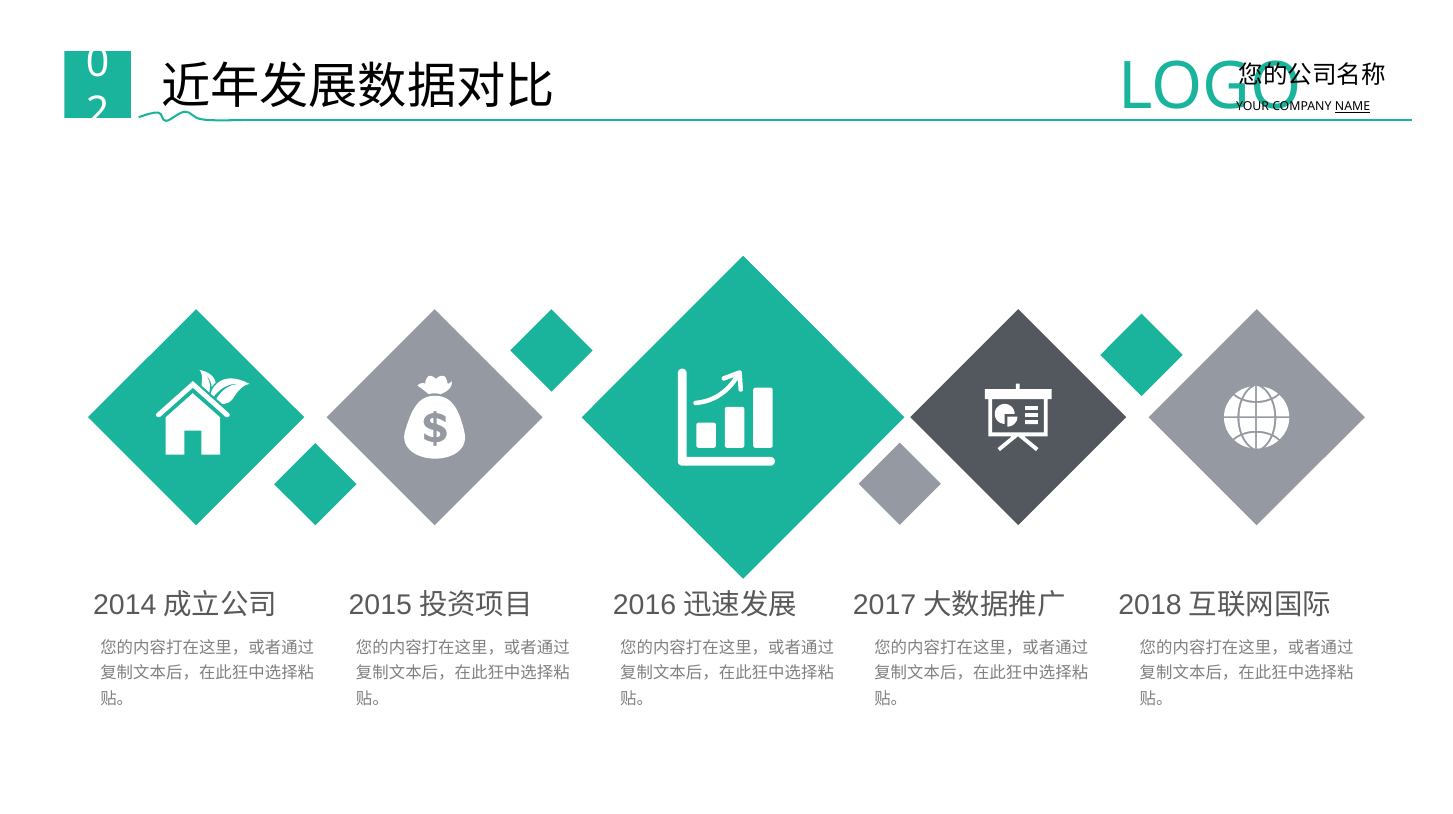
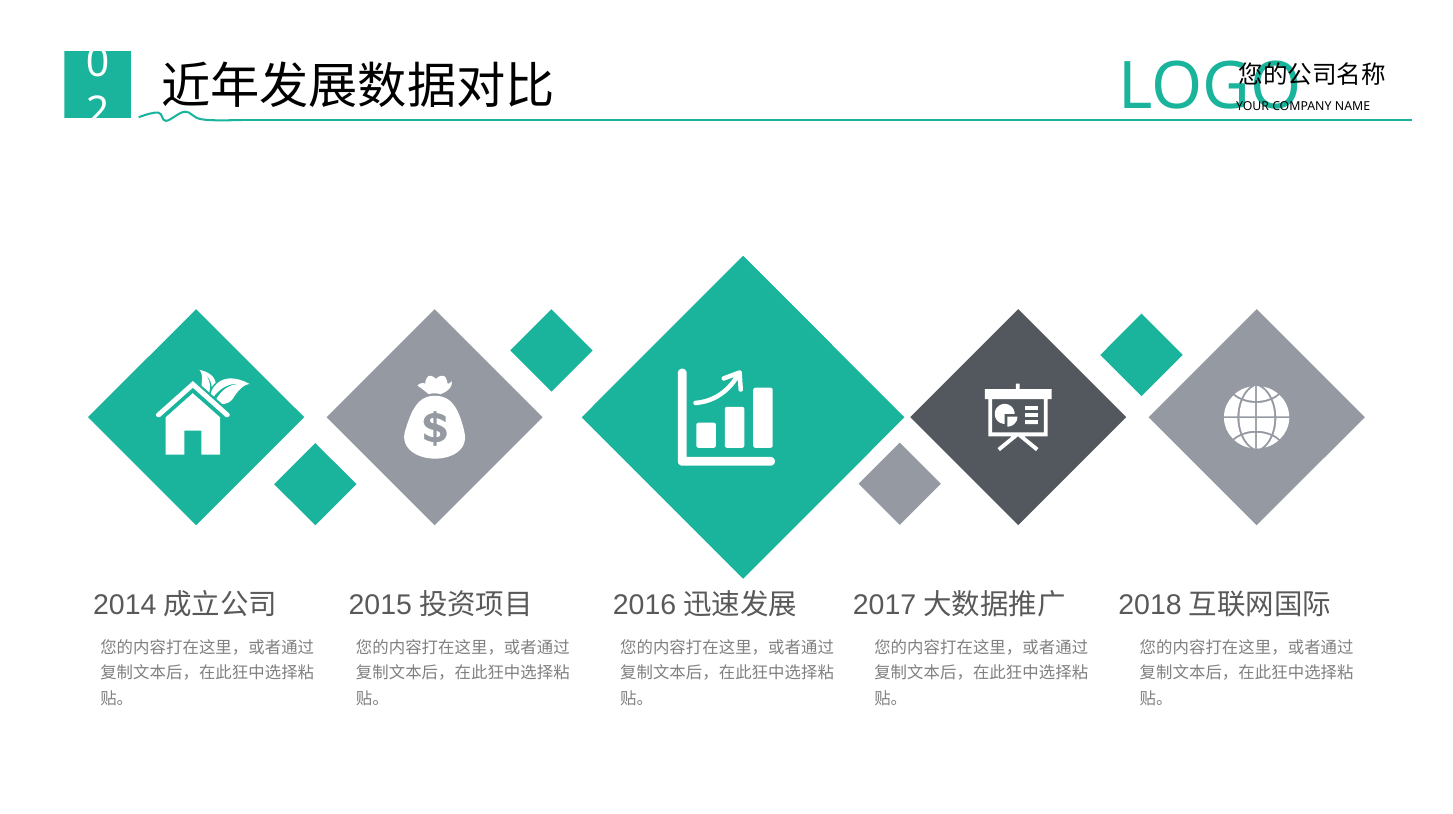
NAME underline: present -> none (1353, 107)
